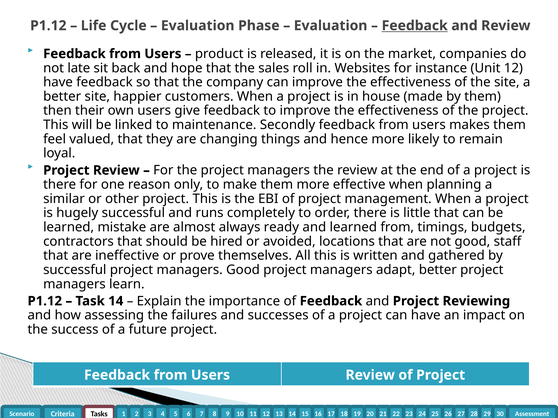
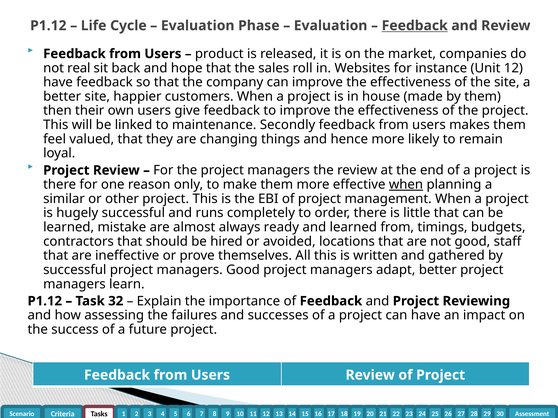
late: late -> real (79, 68)
when underline: none -> present (406, 185)
Task 14: 14 -> 32 (116, 301)
